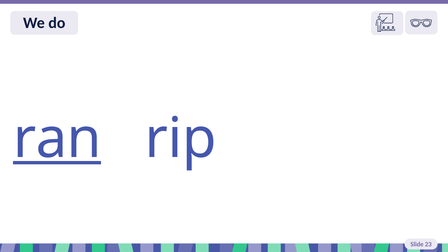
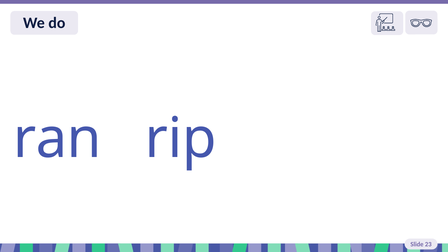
ran underline: present -> none (57, 139)
